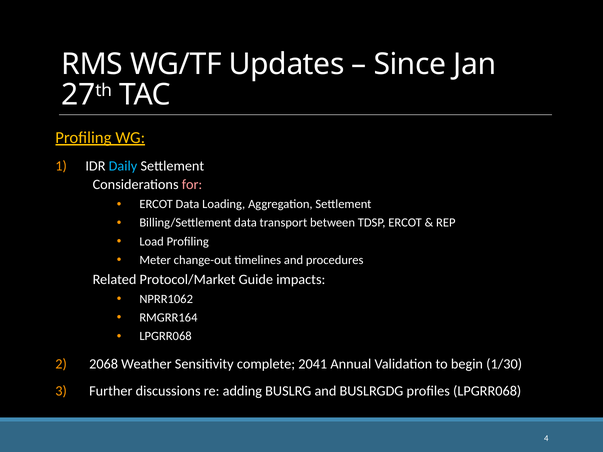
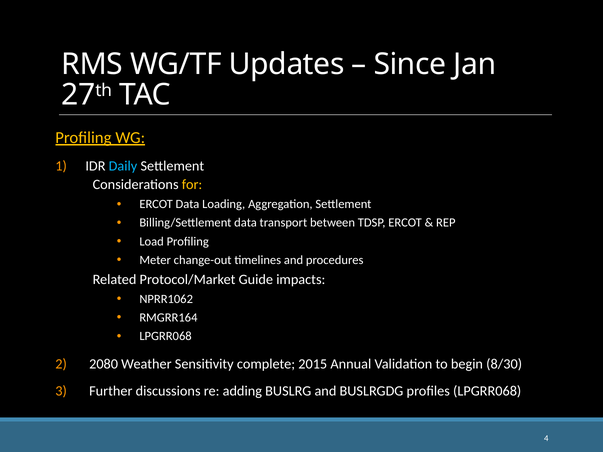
for colour: pink -> yellow (192, 185)
2068: 2068 -> 2080 (104, 364)
2041: 2041 -> 2015 (313, 364)
1/30: 1/30 -> 8/30 (504, 364)
